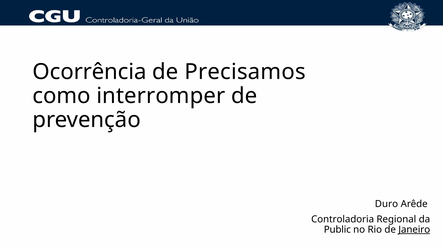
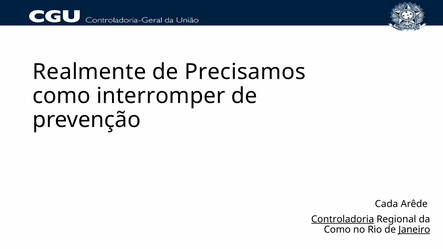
Ocorrência: Ocorrência -> Realmente (89, 72)
Duro: Duro -> Cada (386, 204)
Controladoria underline: none -> present (343, 219)
Public: Public -> Como (337, 230)
